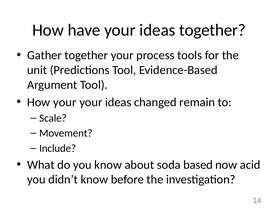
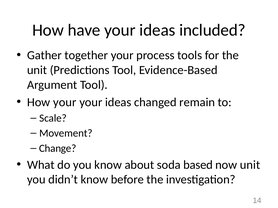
ideas together: together -> included (212, 30)
Include: Include -> Change (58, 149)
now acid: acid -> unit (250, 165)
